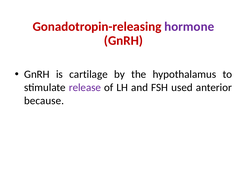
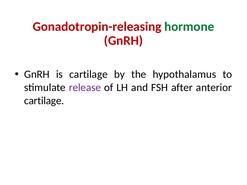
hormone colour: purple -> green (189, 27)
used: used -> after (182, 88)
because: because -> cartilage (44, 101)
